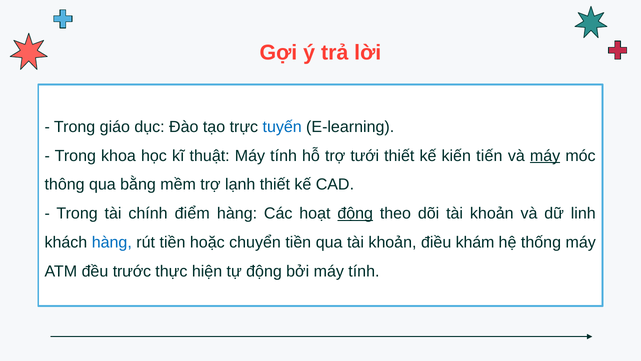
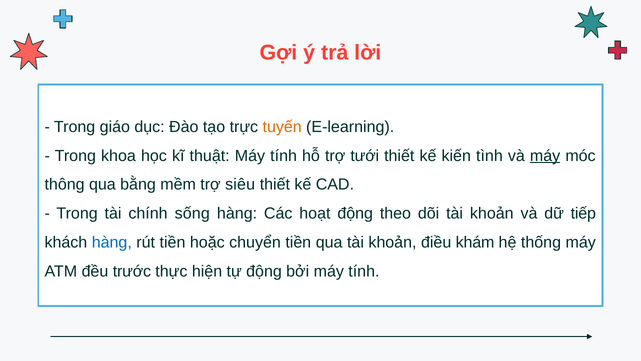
tuyến colour: blue -> orange (282, 127)
tiến: tiến -> tình (489, 156)
lạnh: lạnh -> siêu (240, 184)
điểm: điểm -> sống (192, 213)
động underline: present -> none (355, 213)
linh: linh -> tiếp (583, 213)
